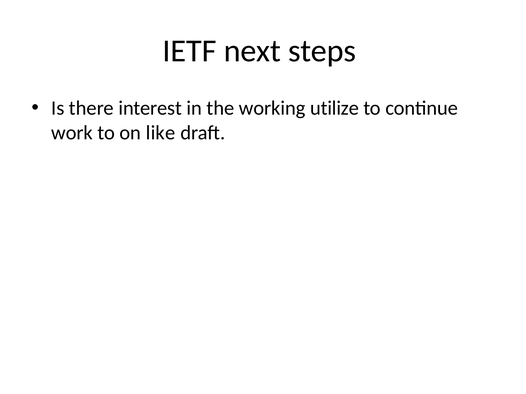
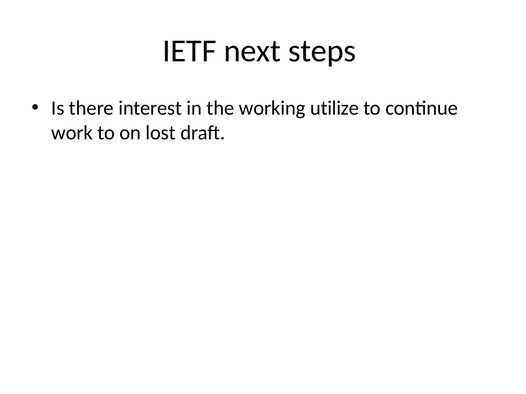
like: like -> lost (161, 133)
